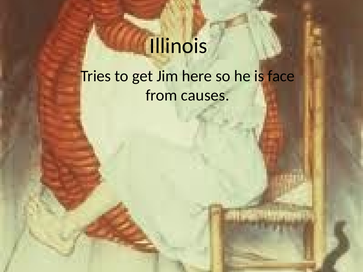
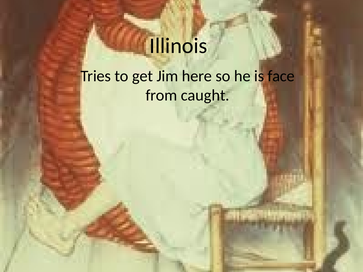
causes: causes -> caught (205, 96)
